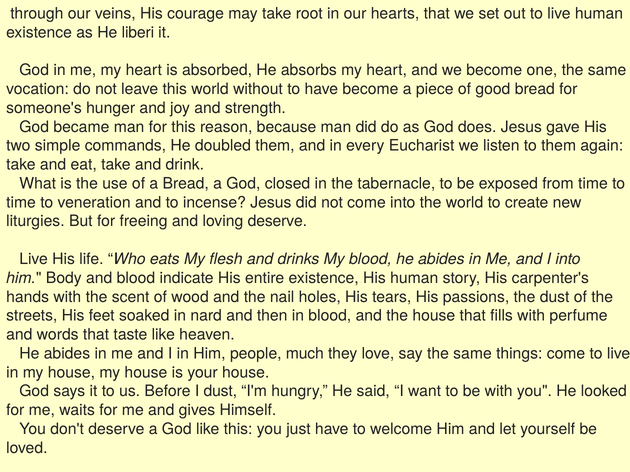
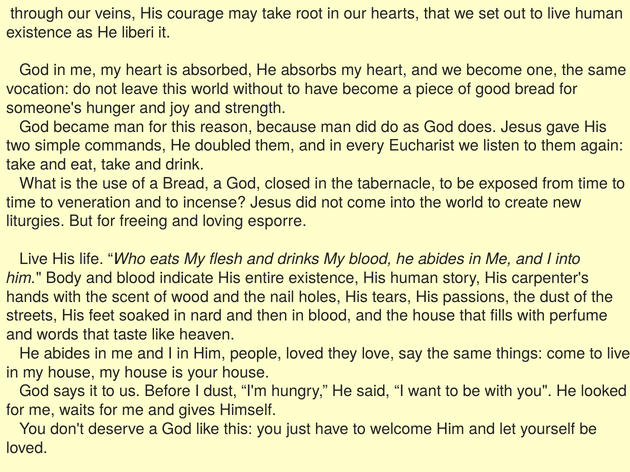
loving deserve: deserve -> esporre (277, 222)
people much: much -> loved (305, 354)
